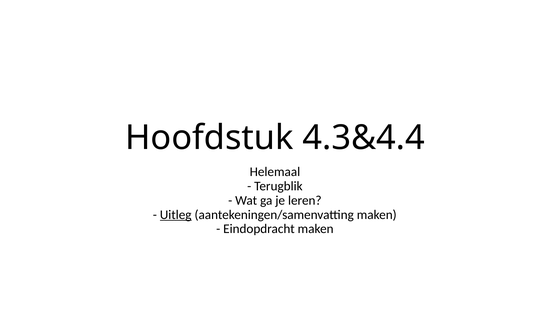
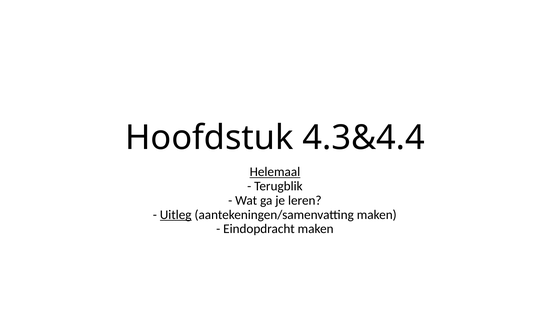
Helemaal underline: none -> present (275, 172)
